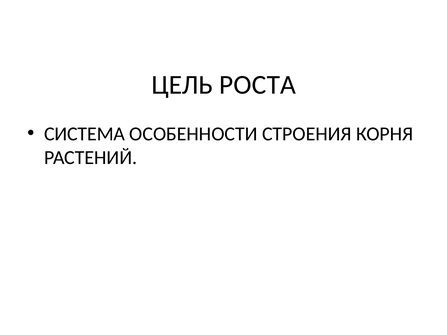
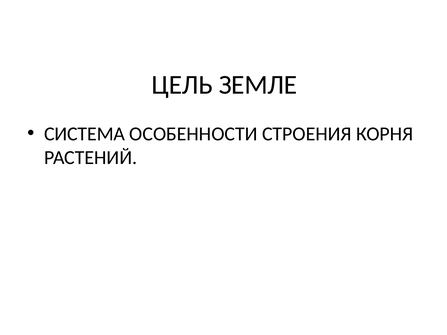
РОСТА: РОСТА -> ЗЕМЛЕ (258, 85)
